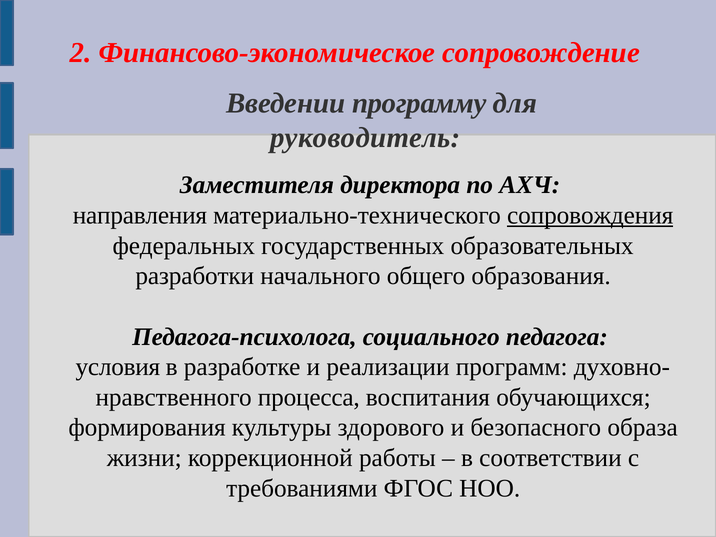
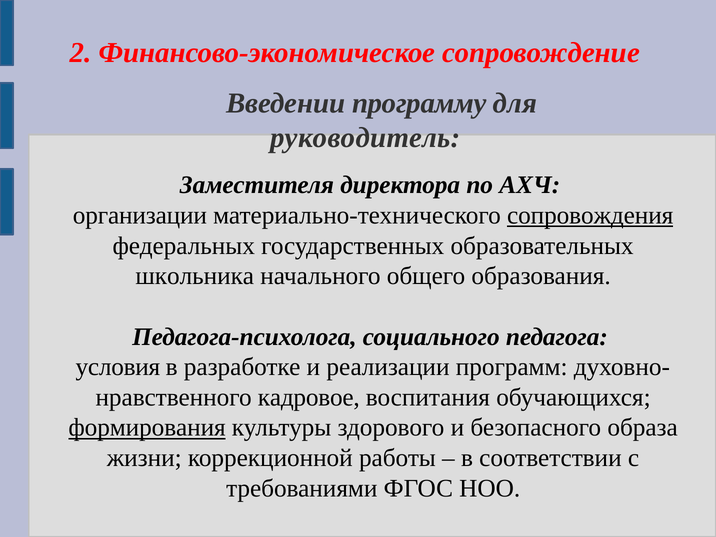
направления: направления -> организации (140, 215)
разработки: разработки -> школьника (195, 276)
процесса: процесса -> кадровое (309, 397)
формирования underline: none -> present (147, 428)
